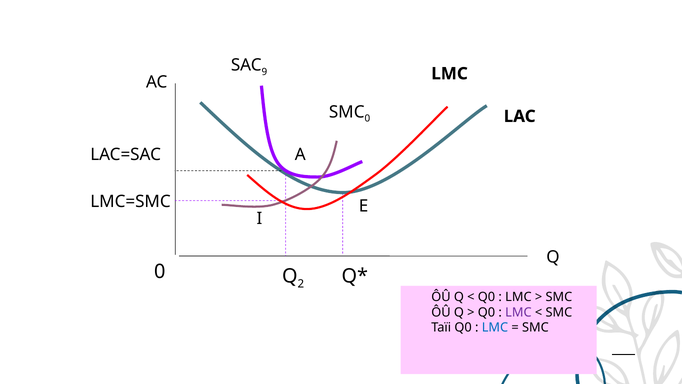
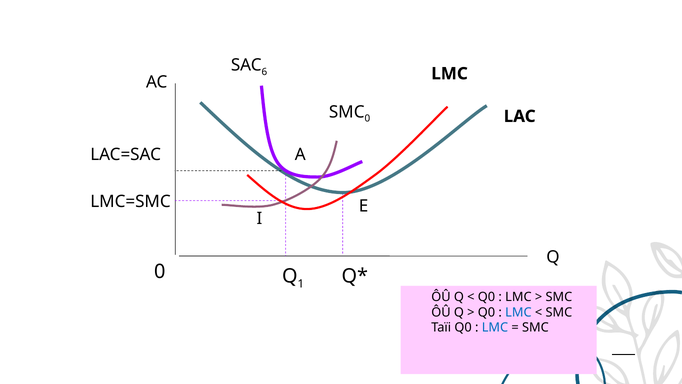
9: 9 -> 6 (264, 72)
2: 2 -> 1 (301, 284)
LMC colour: purple -> blue (518, 312)
